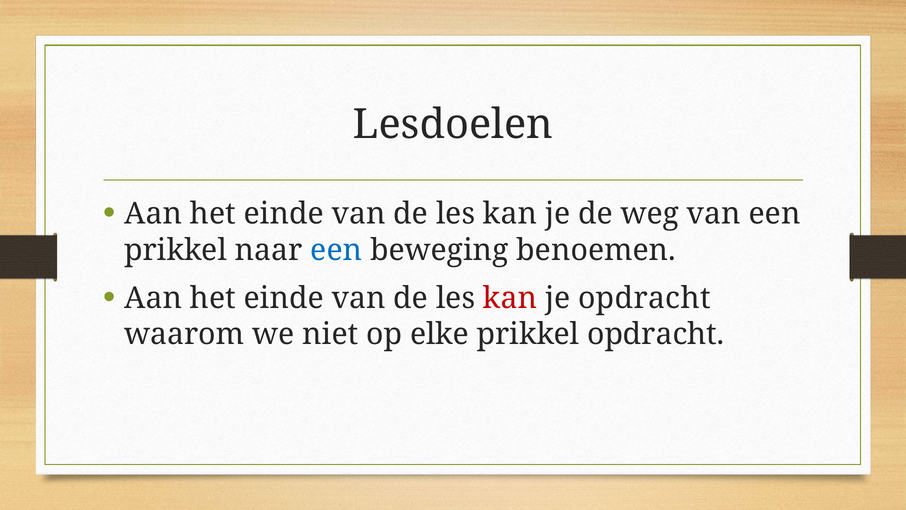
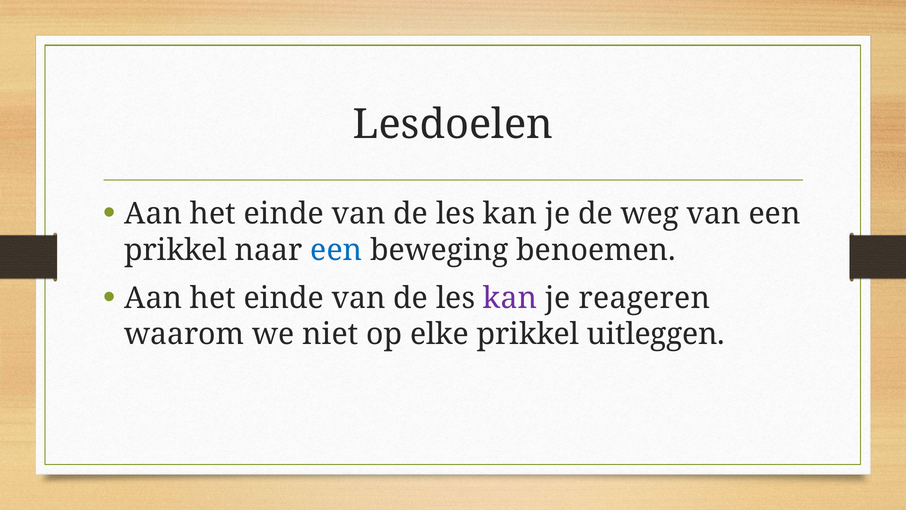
kan colour: red -> purple (510, 298)
je opdracht: opdracht -> reageren (644, 298)
prikkel opdracht: opdracht -> uitleggen (656, 334)
